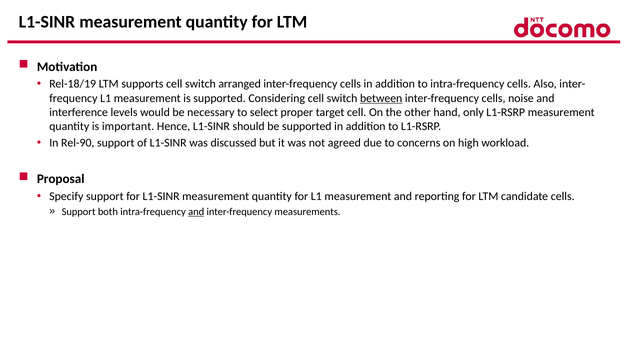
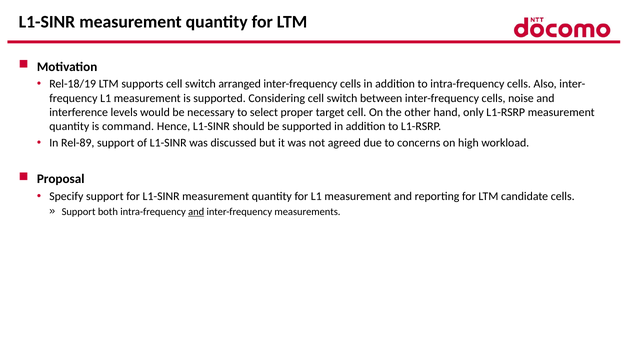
between underline: present -> none (381, 98)
important: important -> command (128, 127)
Rel-90: Rel-90 -> Rel-89 (78, 143)
